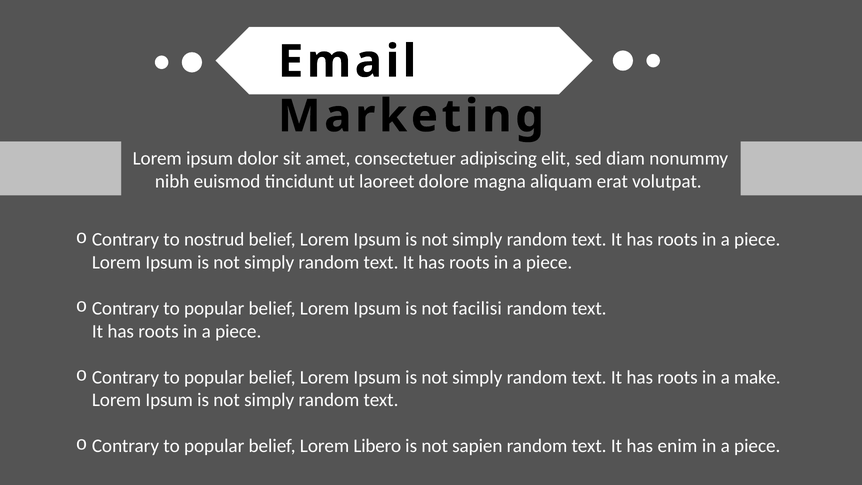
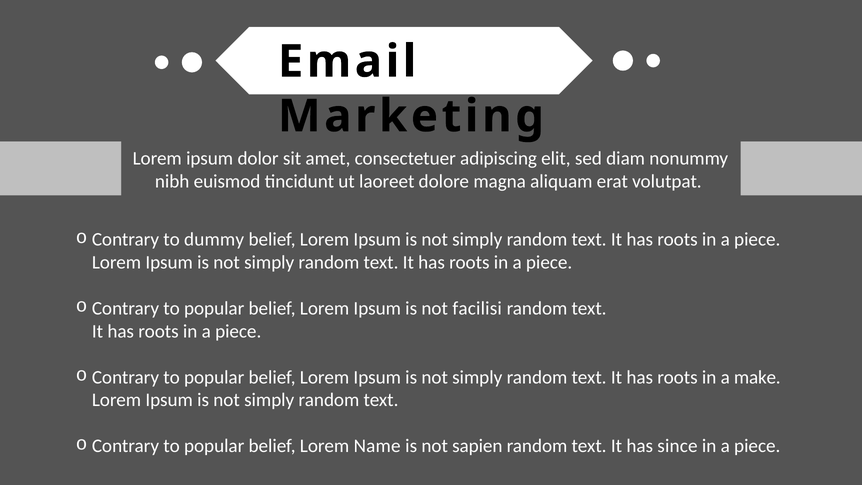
nostrud: nostrud -> dummy (214, 239)
Libero: Libero -> Name (377, 446)
enim: enim -> since (677, 446)
